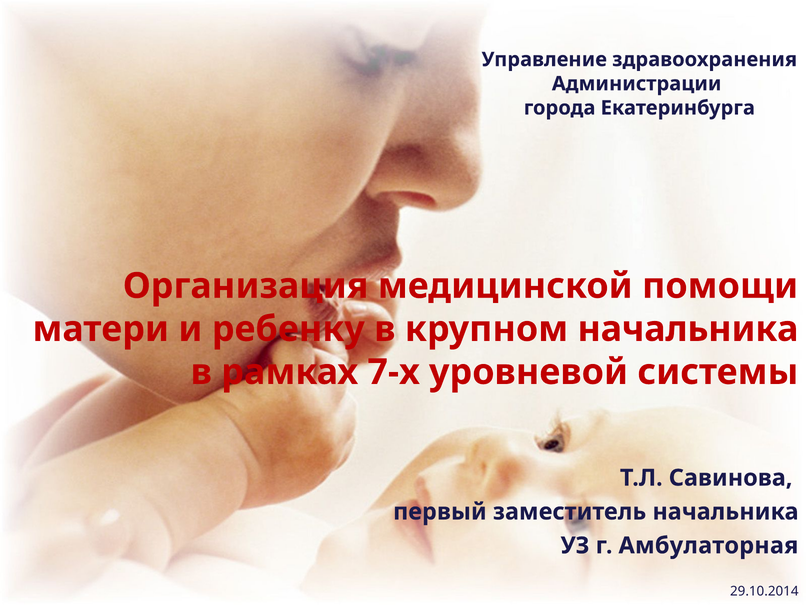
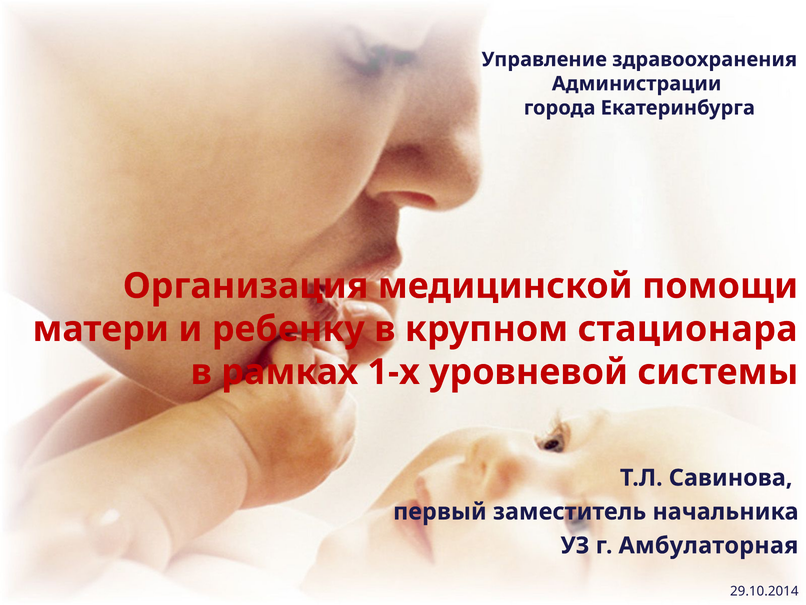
крупном начальника: начальника -> стационара (688, 329)
7-х: 7-х -> 1-х (394, 372)
